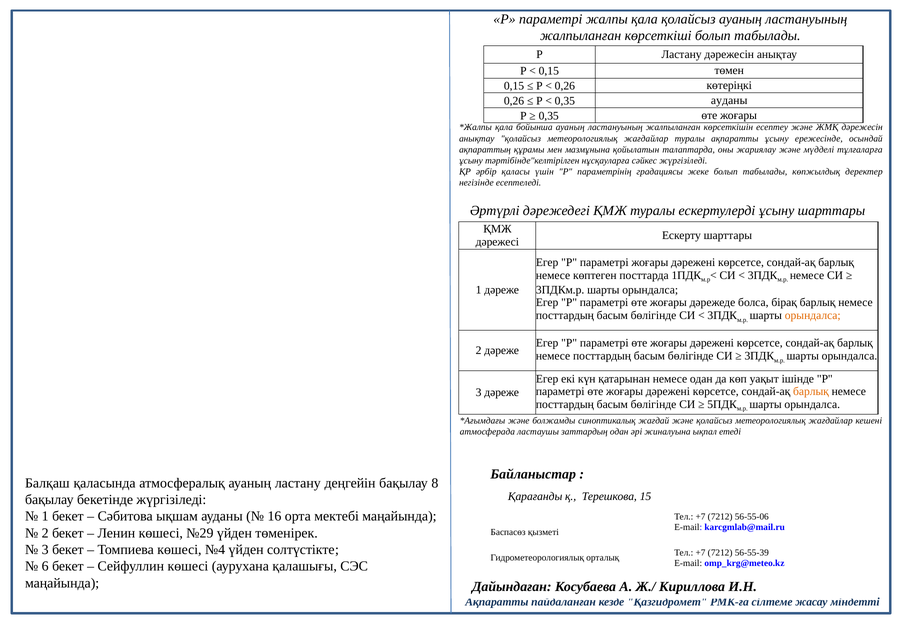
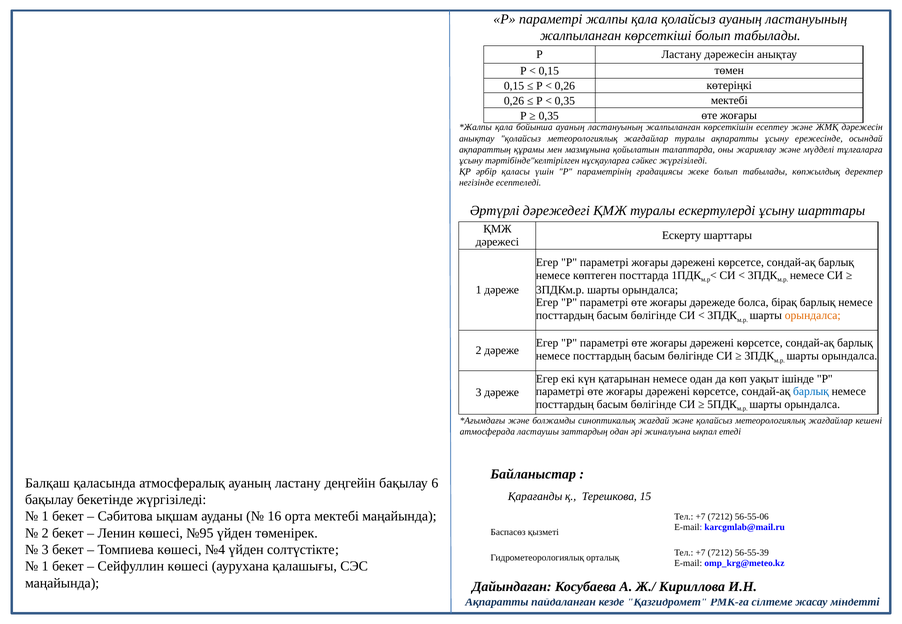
0,35 ауданы: ауданы -> мектебі (729, 100)
барлық colour: orange -> blue (811, 392)
8: 8 -> 6 (435, 483)
№29: №29 -> №95 (200, 533)
6: 6 -> 1 (45, 567)
